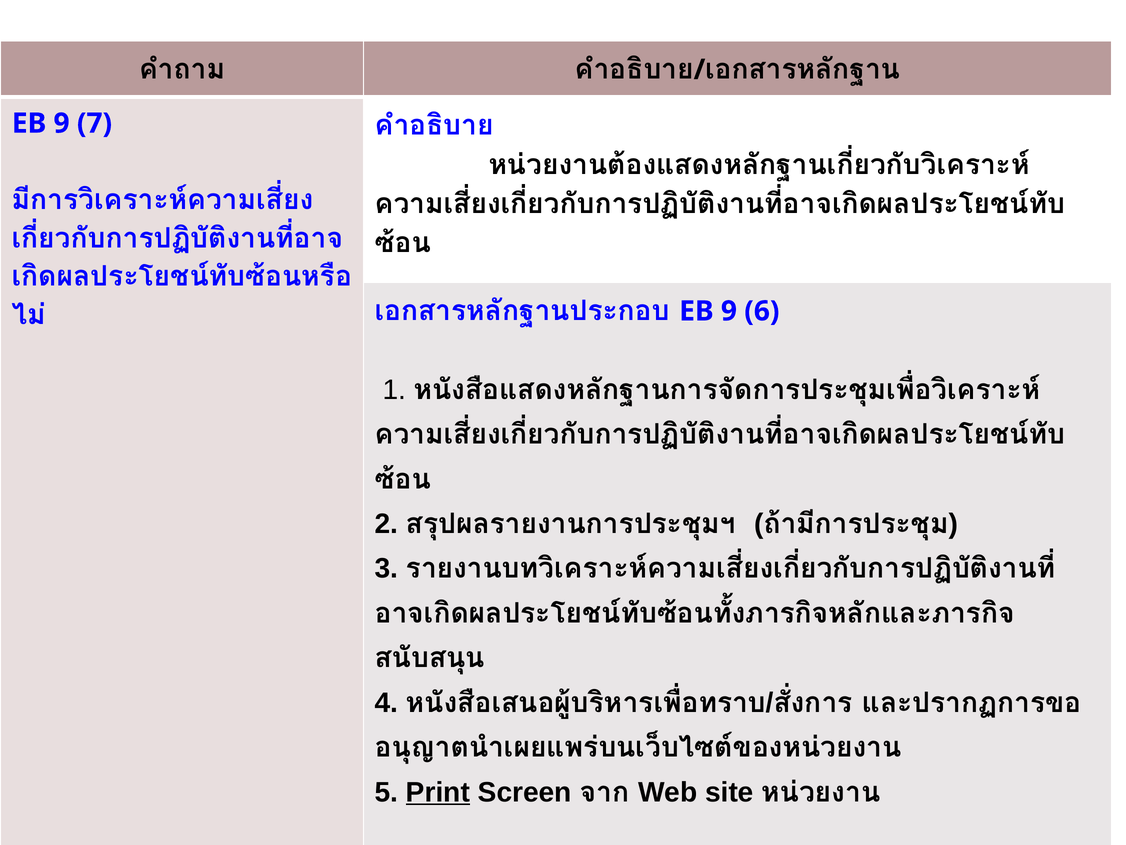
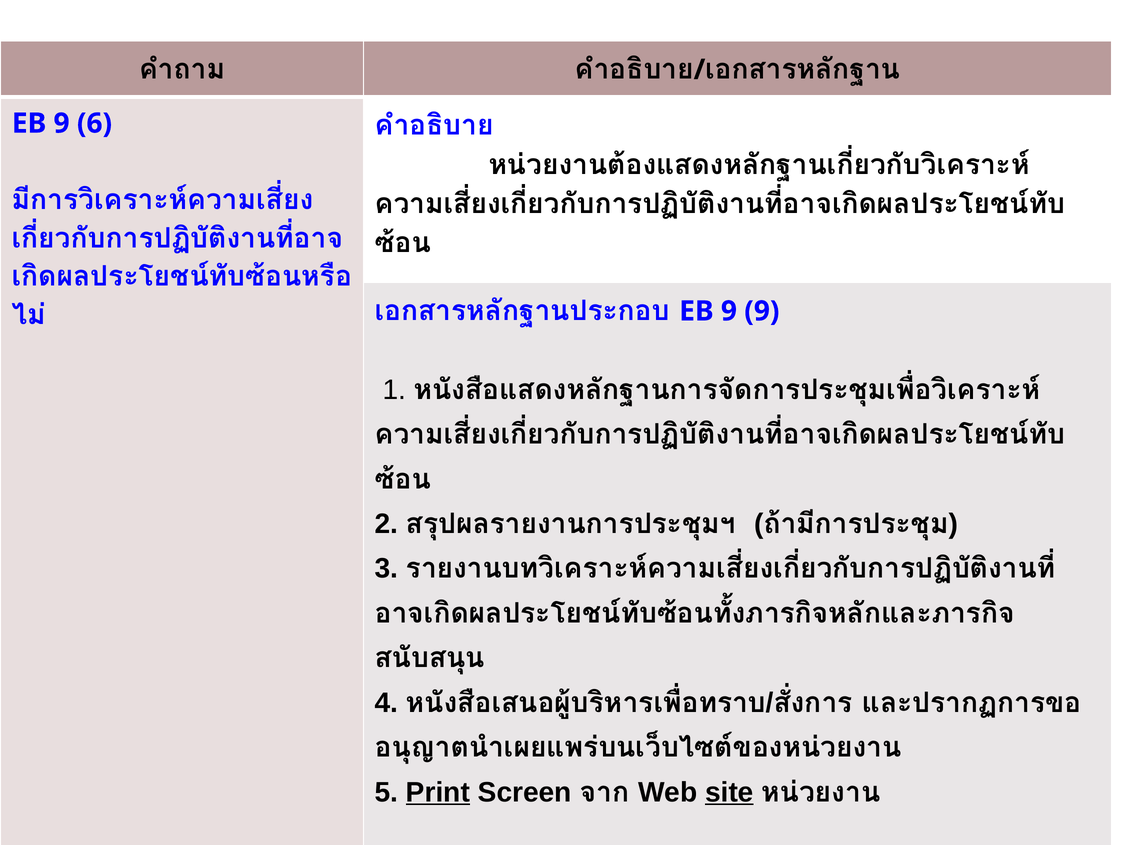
7: 7 -> 6 (95, 123)
9 6: 6 -> 9 (762, 311)
site underline: none -> present (729, 792)
